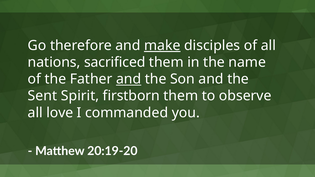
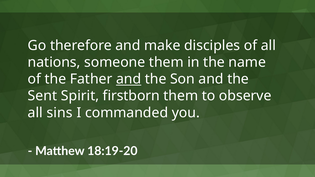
make underline: present -> none (162, 46)
sacrificed: sacrificed -> someone (115, 62)
love: love -> sins (60, 113)
20:19-20: 20:19-20 -> 18:19-20 (112, 151)
